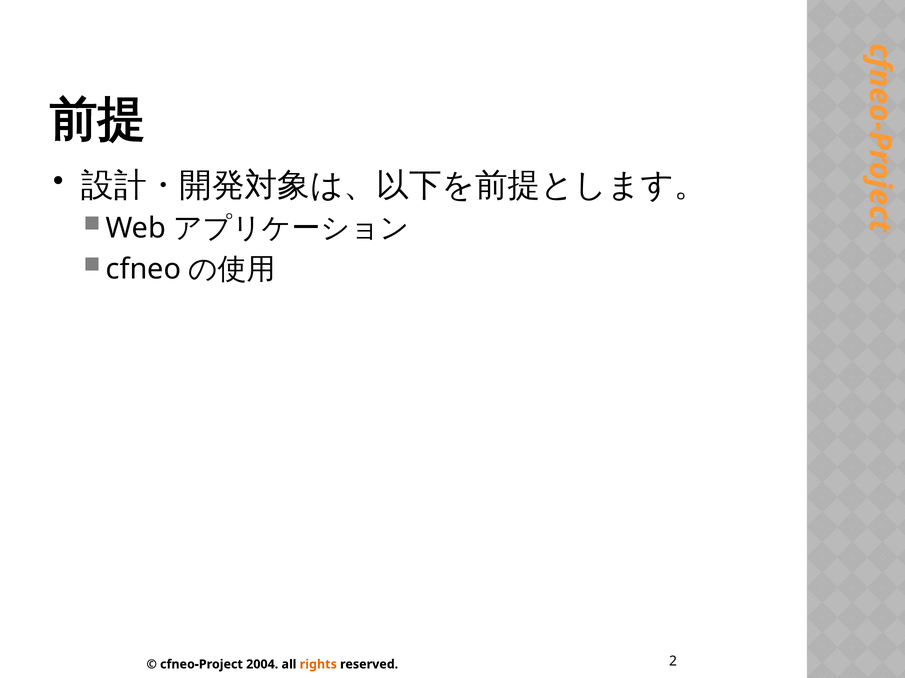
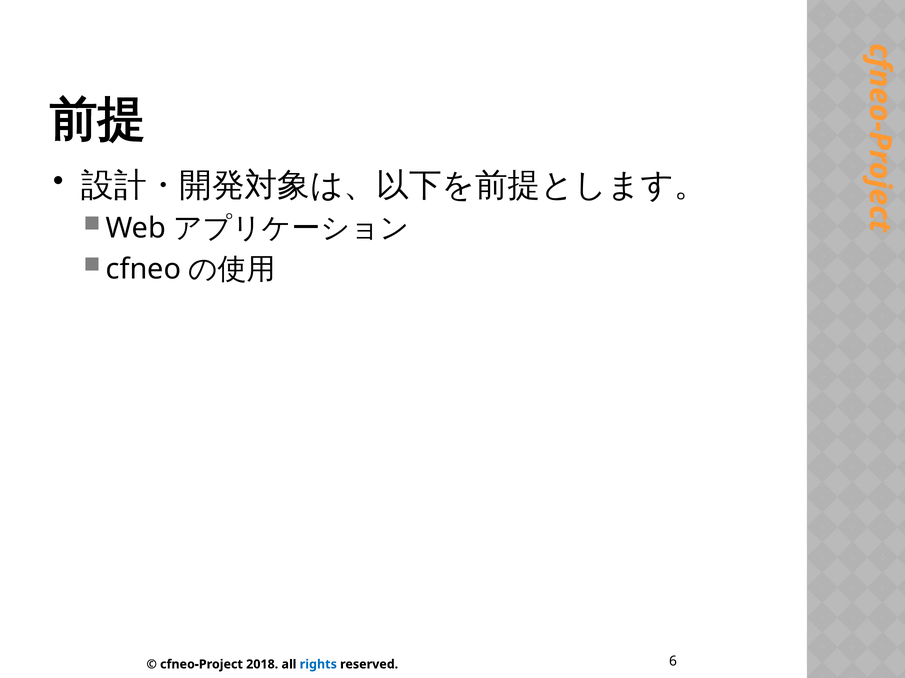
2004: 2004 -> 2018 (262, 665)
rights colour: orange -> blue (318, 665)
2: 2 -> 6 (673, 662)
